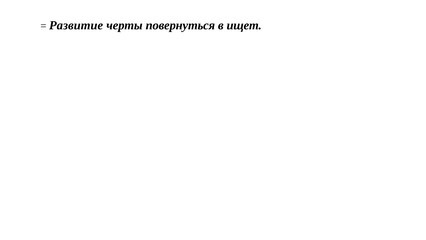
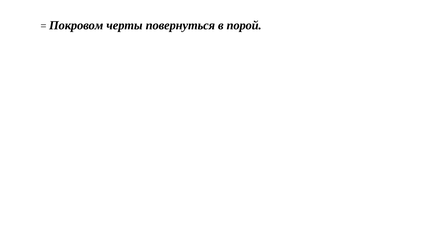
Развитие: Развитие -> Покровом (76, 25)
ищет: ищет -> порой (244, 25)
